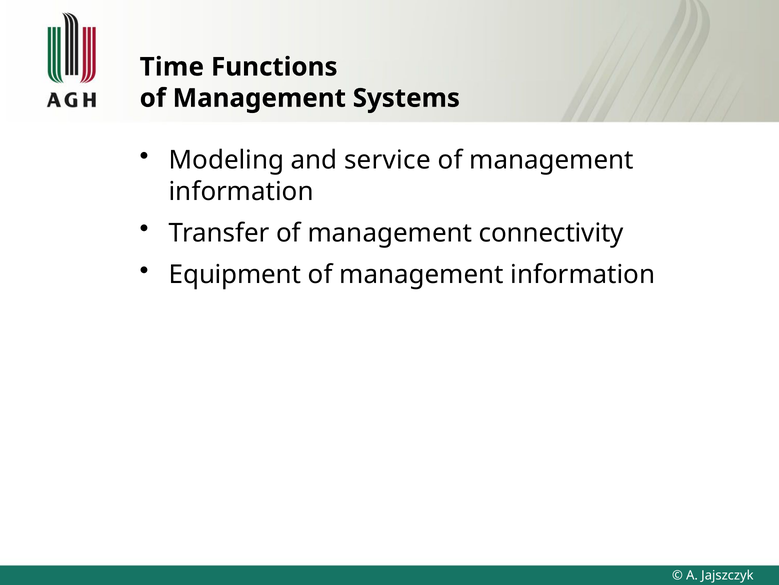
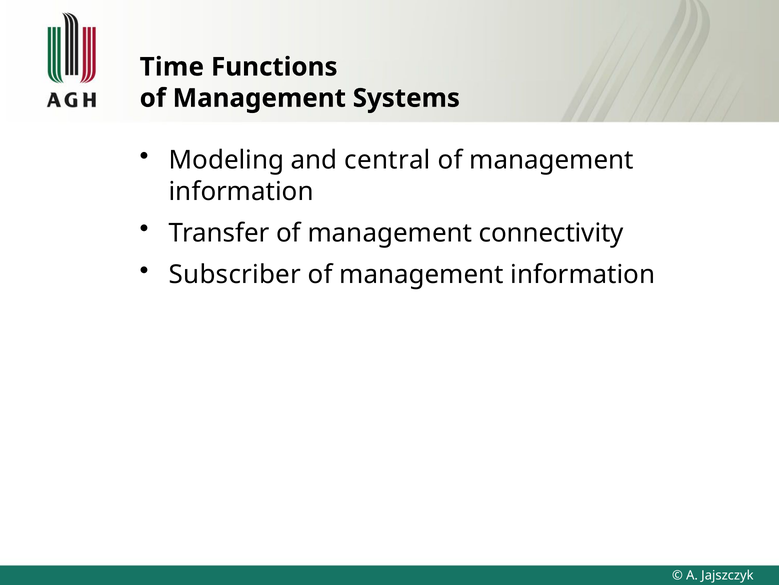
service: service -> central (387, 160)
Equipment: Equipment -> Subscriber (235, 274)
